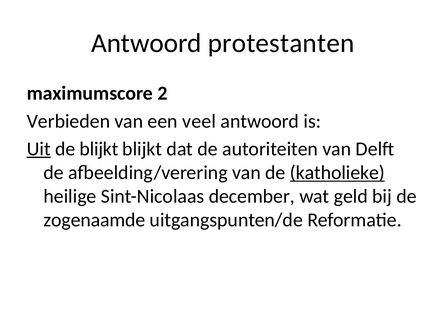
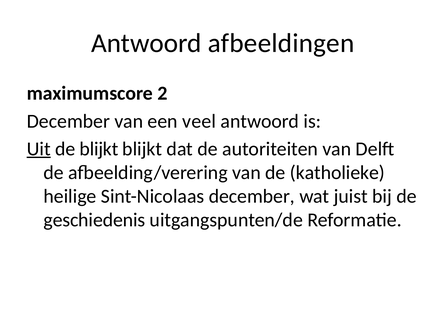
protestanten: protestanten -> afbeeldingen (281, 43)
Verbieden: Verbieden -> December (68, 121)
katholieke underline: present -> none (337, 173)
geld: geld -> juist (351, 197)
zogenaamde: zogenaamde -> geschiedenis (94, 220)
